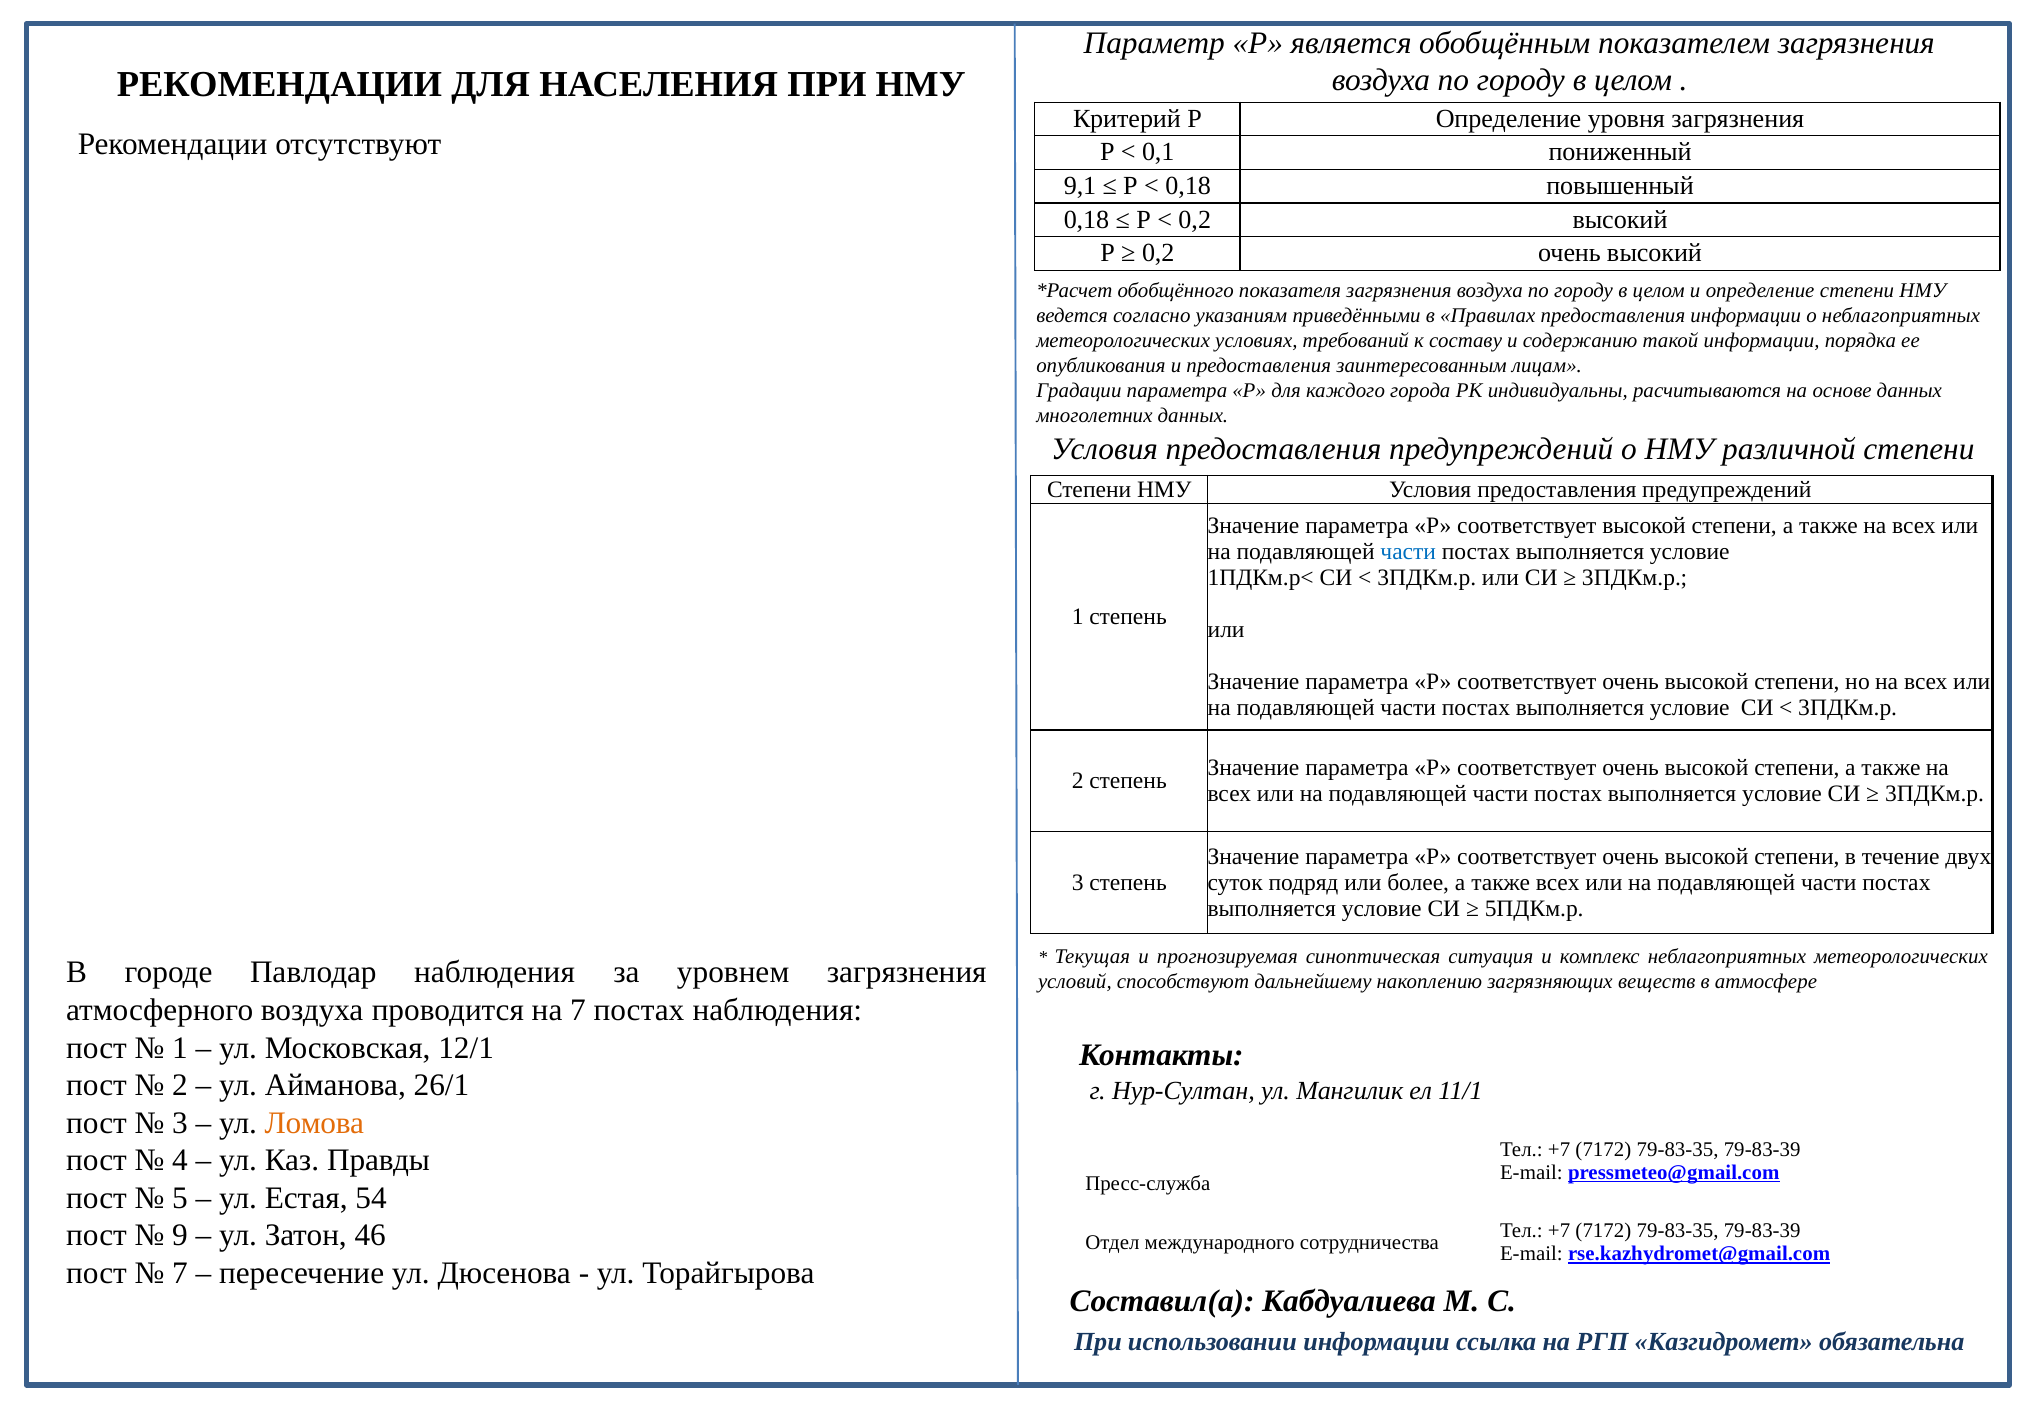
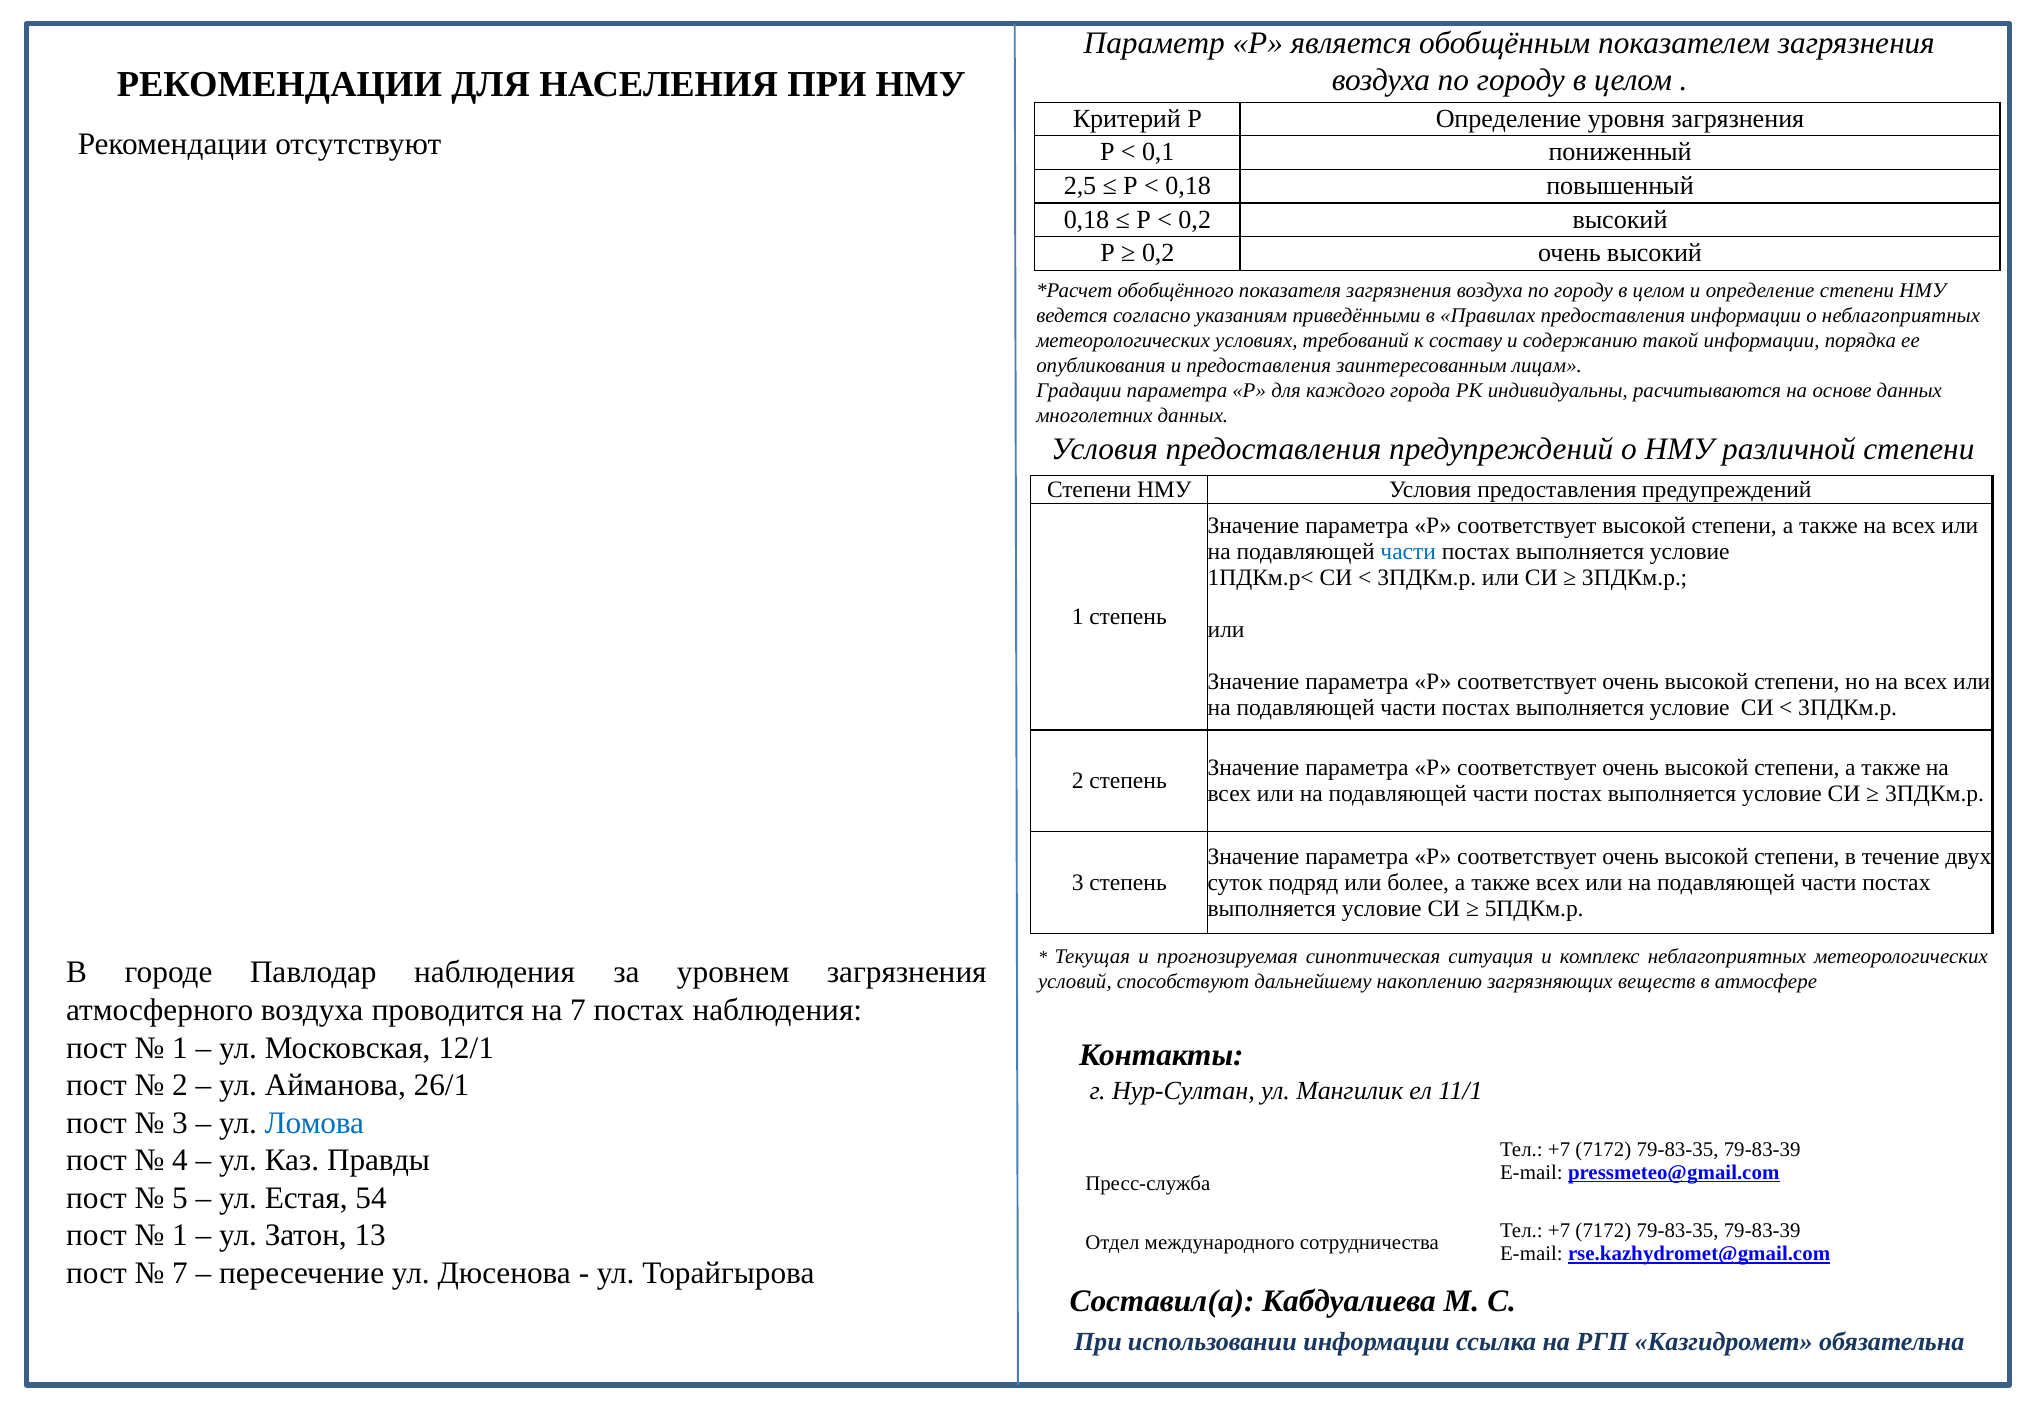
9,1: 9,1 -> 2,5 (1080, 186)
Ломова colour: orange -> blue (314, 1123)
9: 9 -> 1 (180, 1236)
46: 46 -> 13 (370, 1236)
